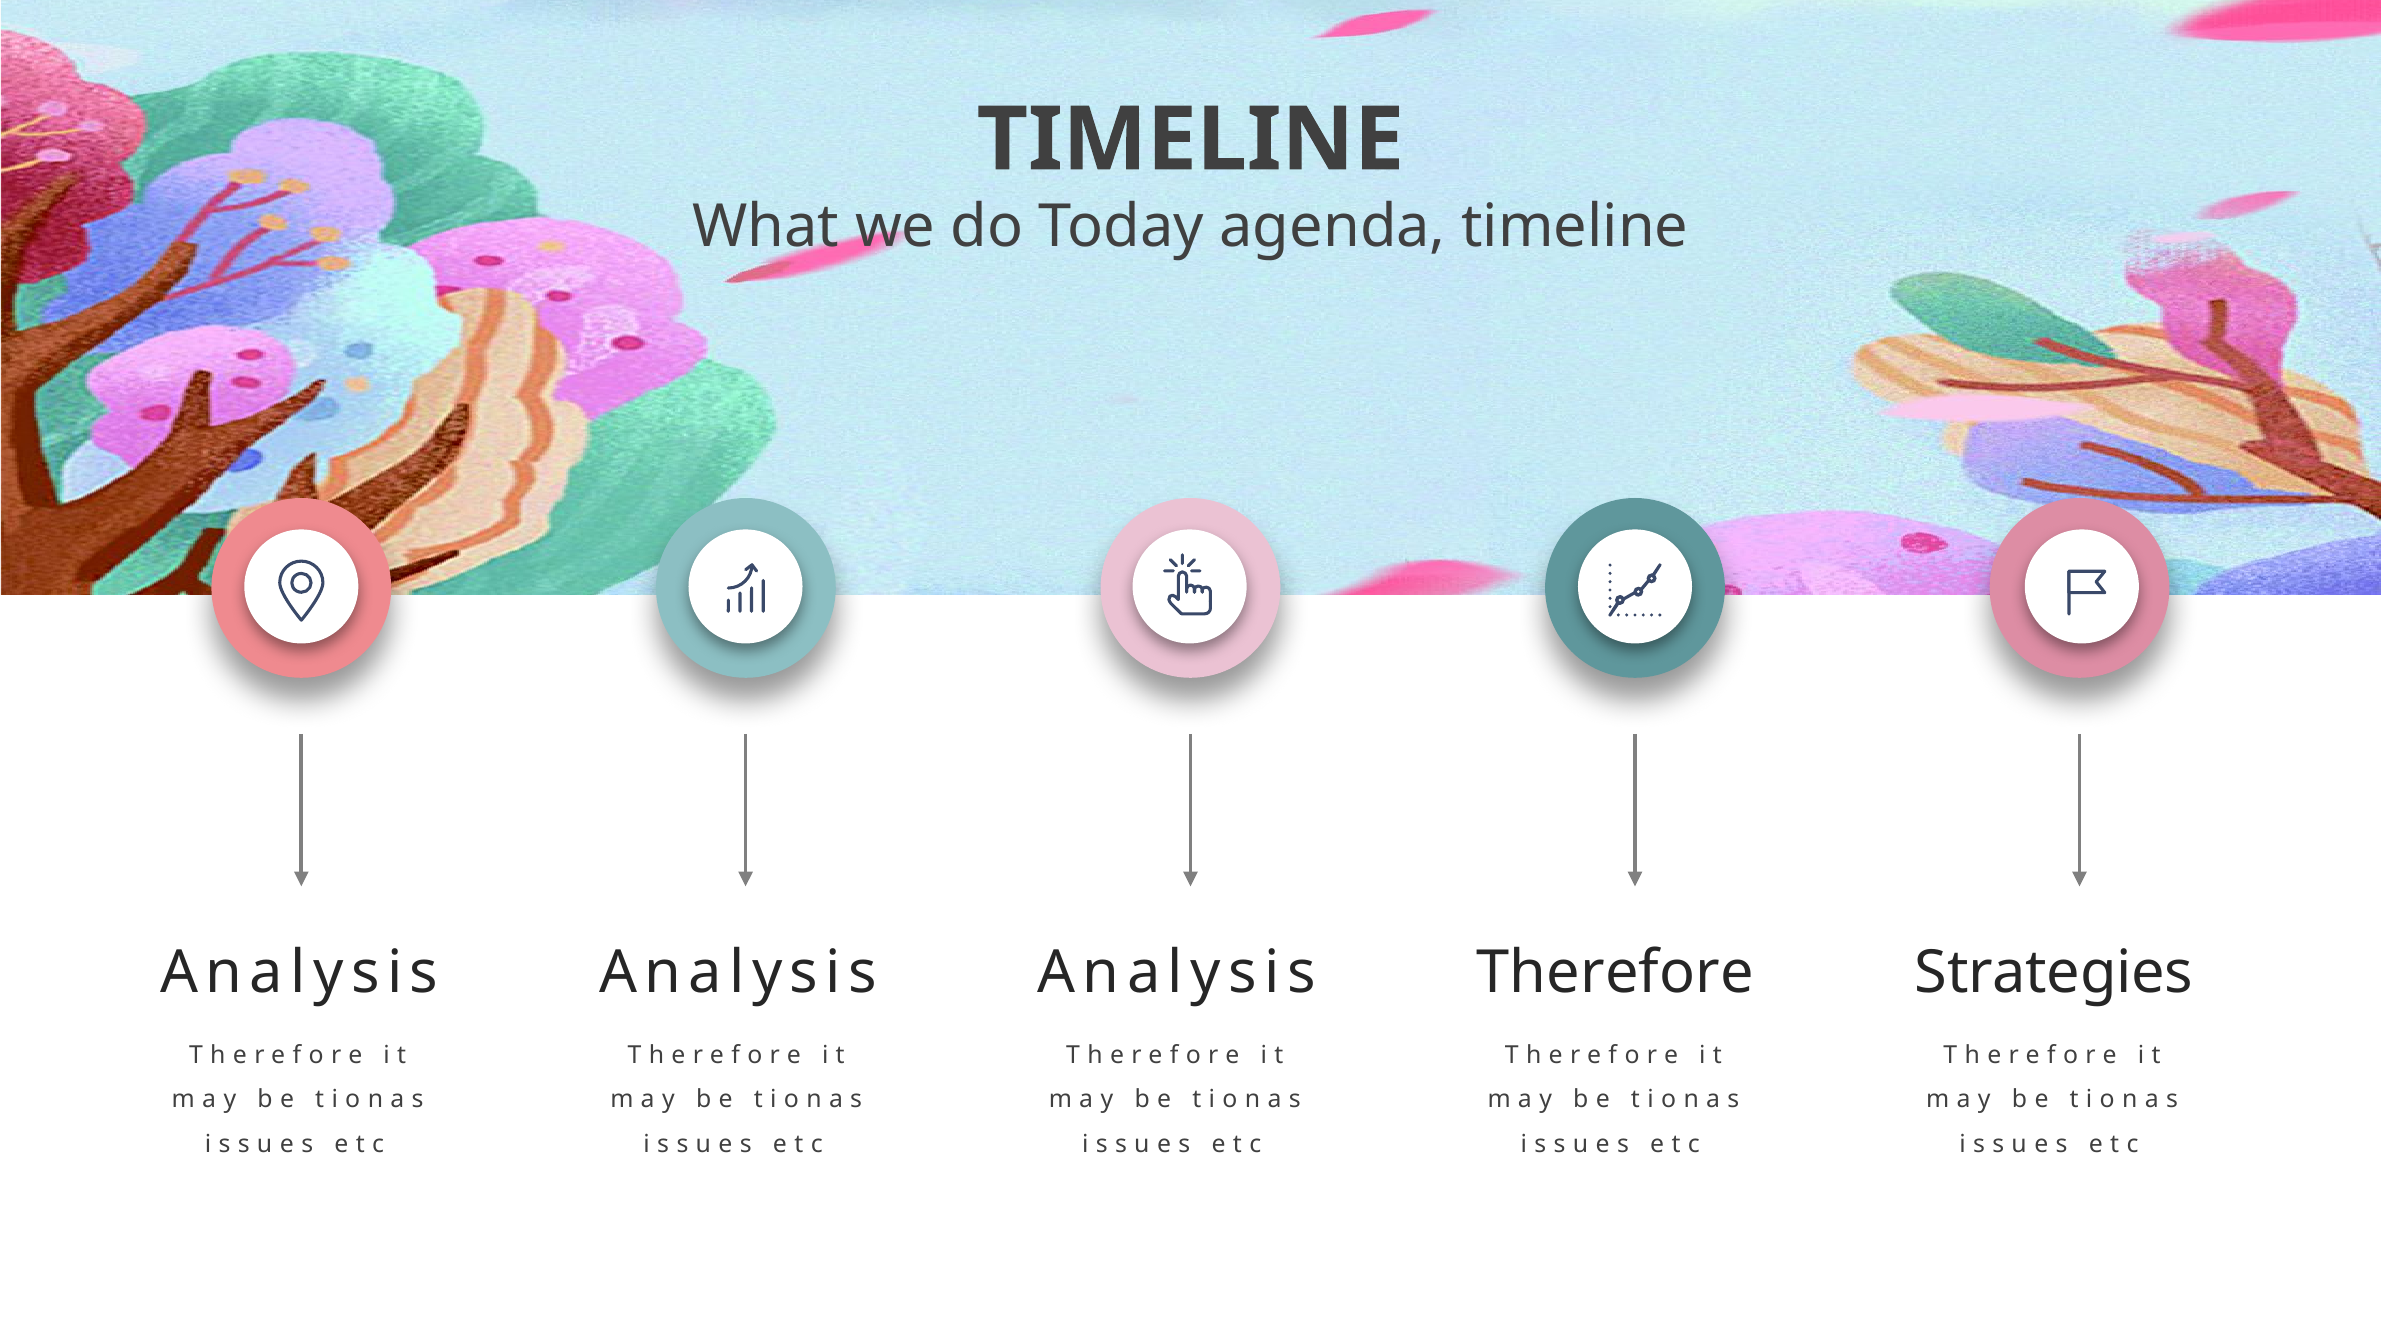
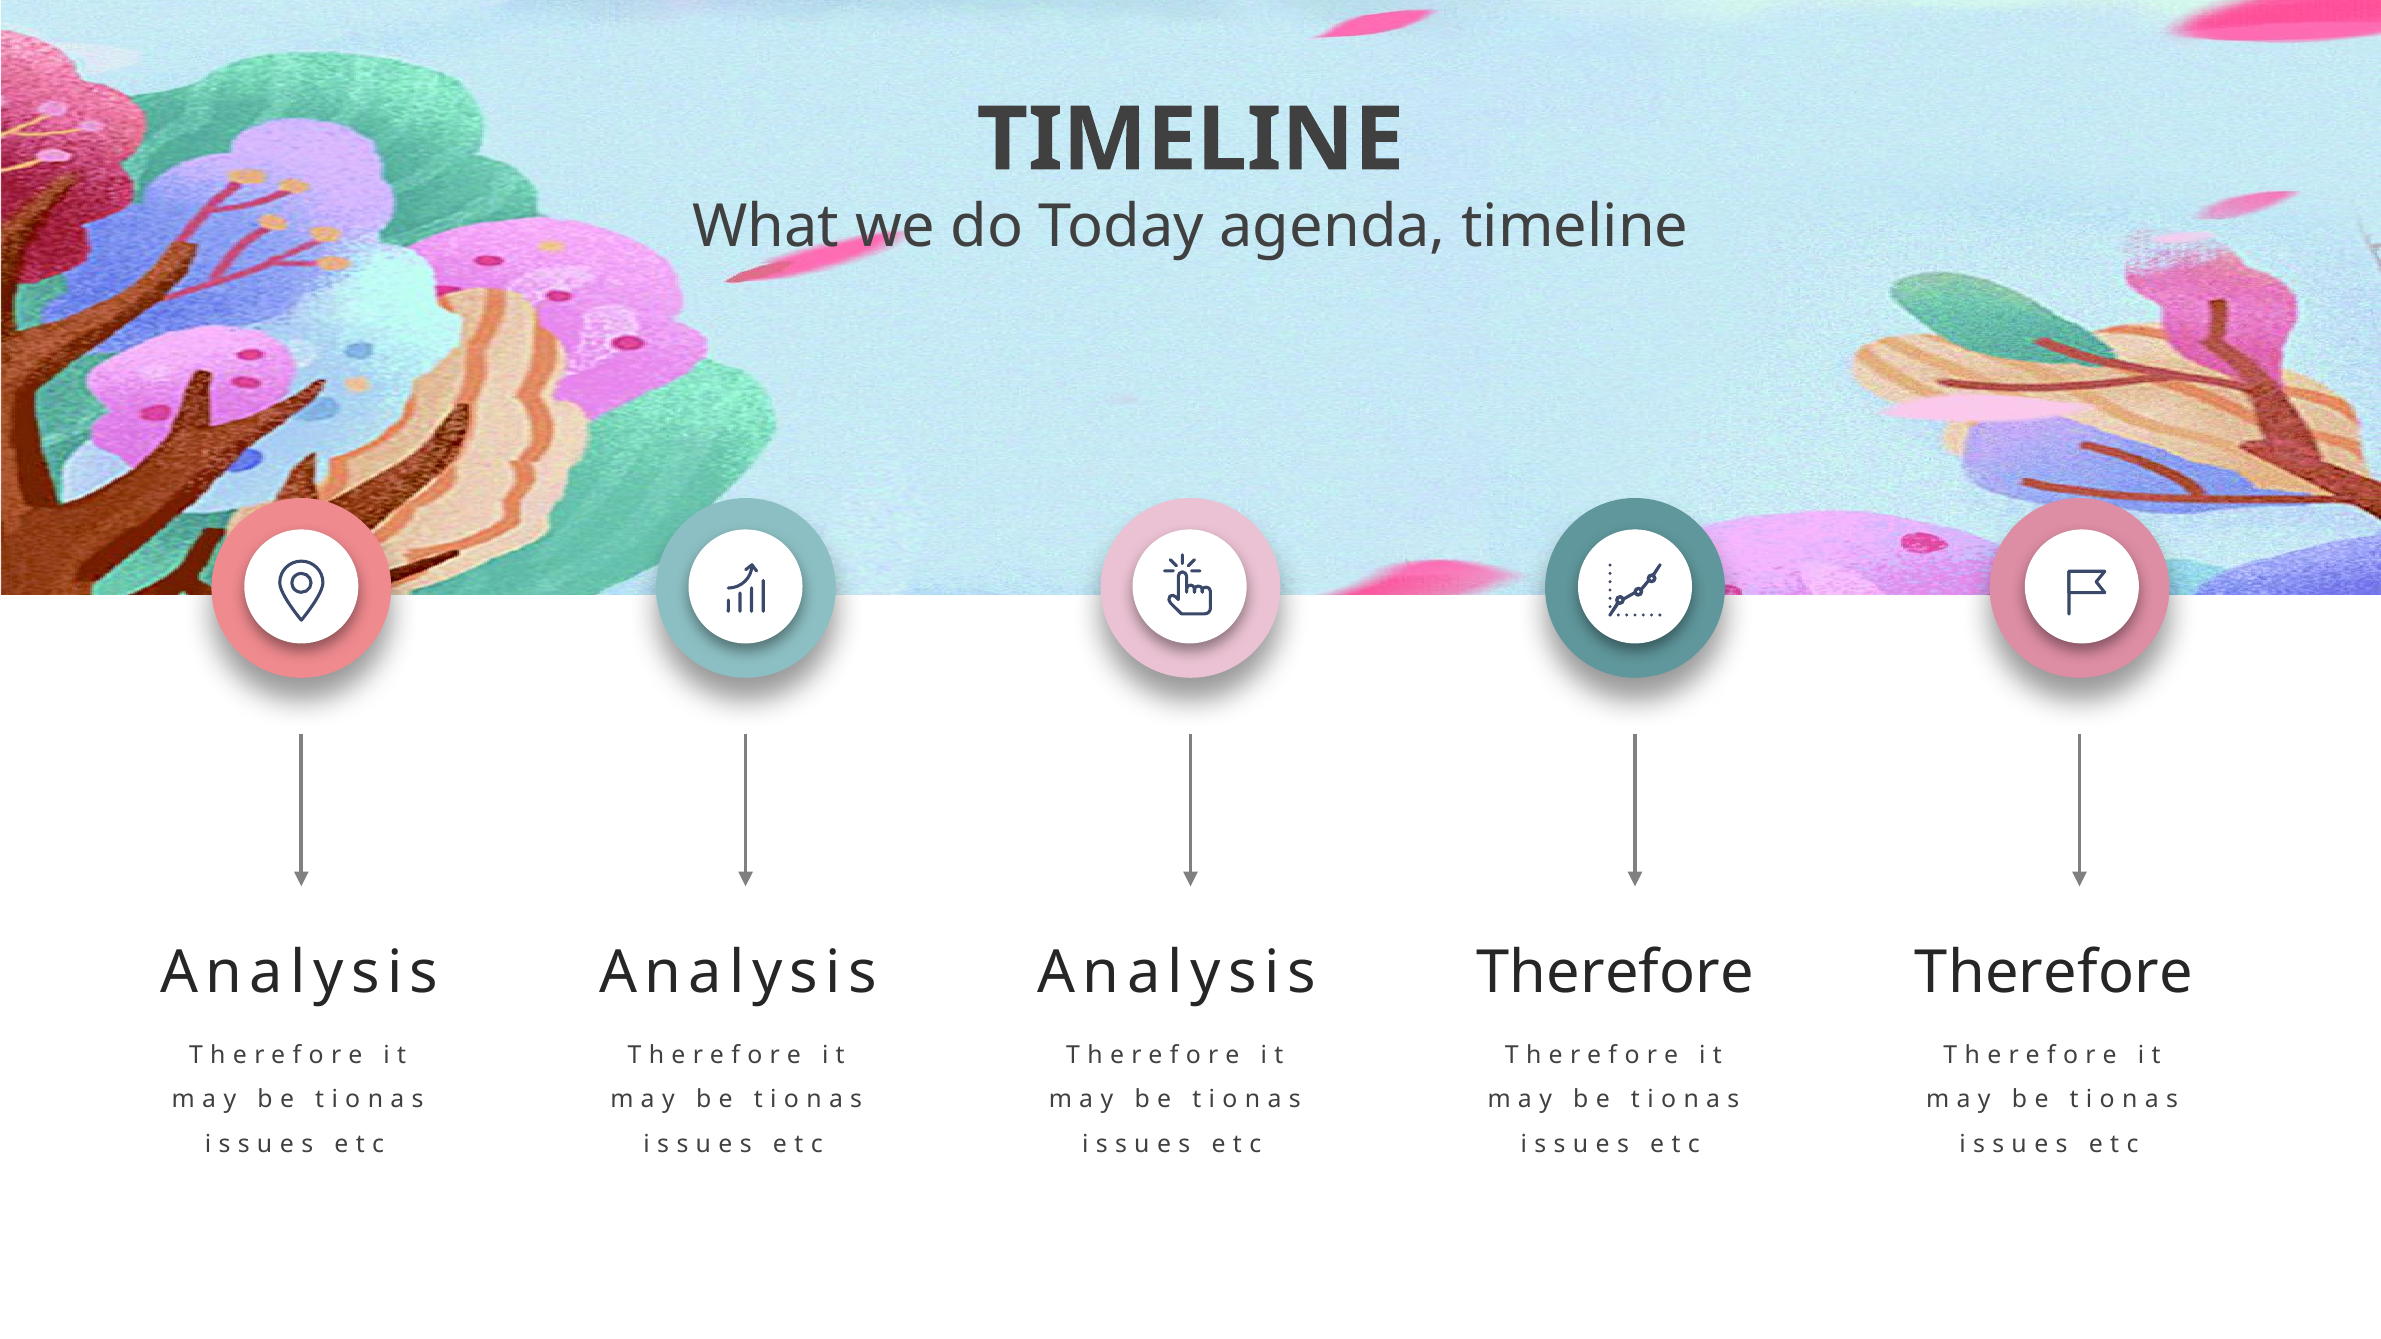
Strategies: Strategies -> Therefore (2054, 973)
